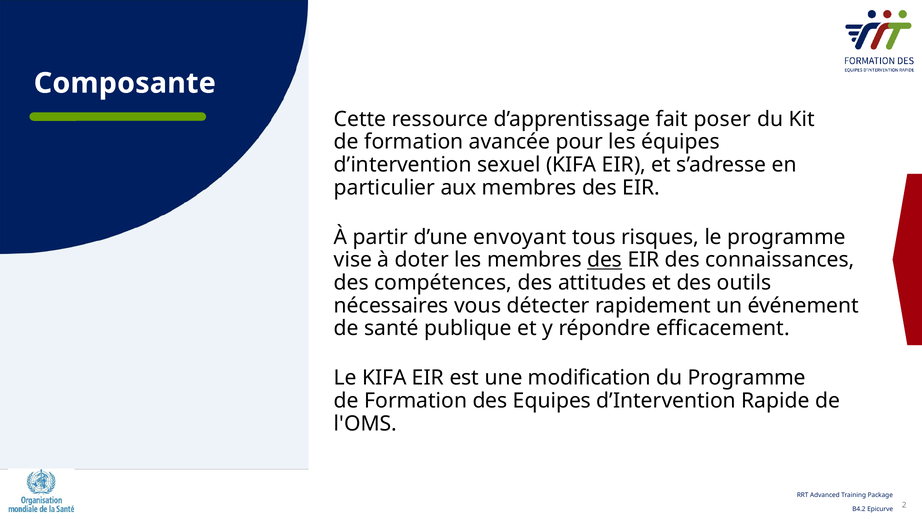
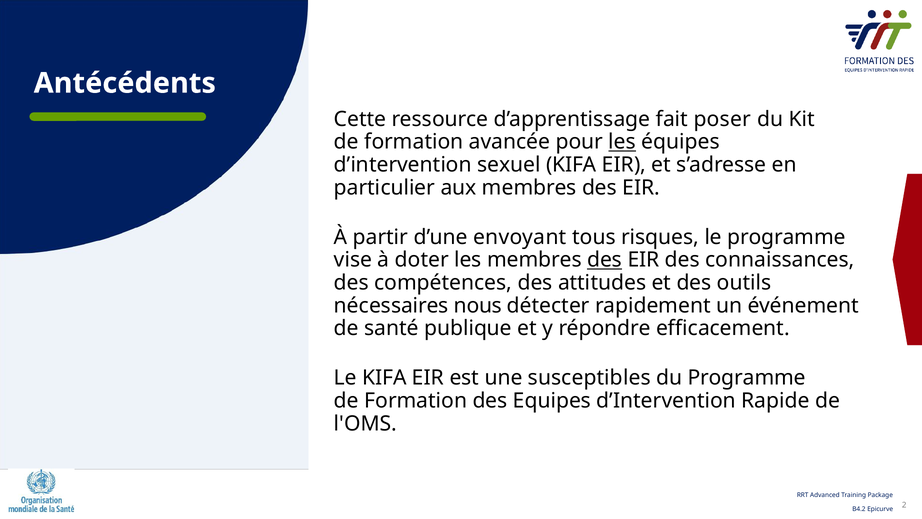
Composante: Composante -> Antécédents (125, 83)
les underline: none -> present (622, 142)
vous: vous -> nous (478, 305)
modification: modification -> susceptibles (589, 378)
